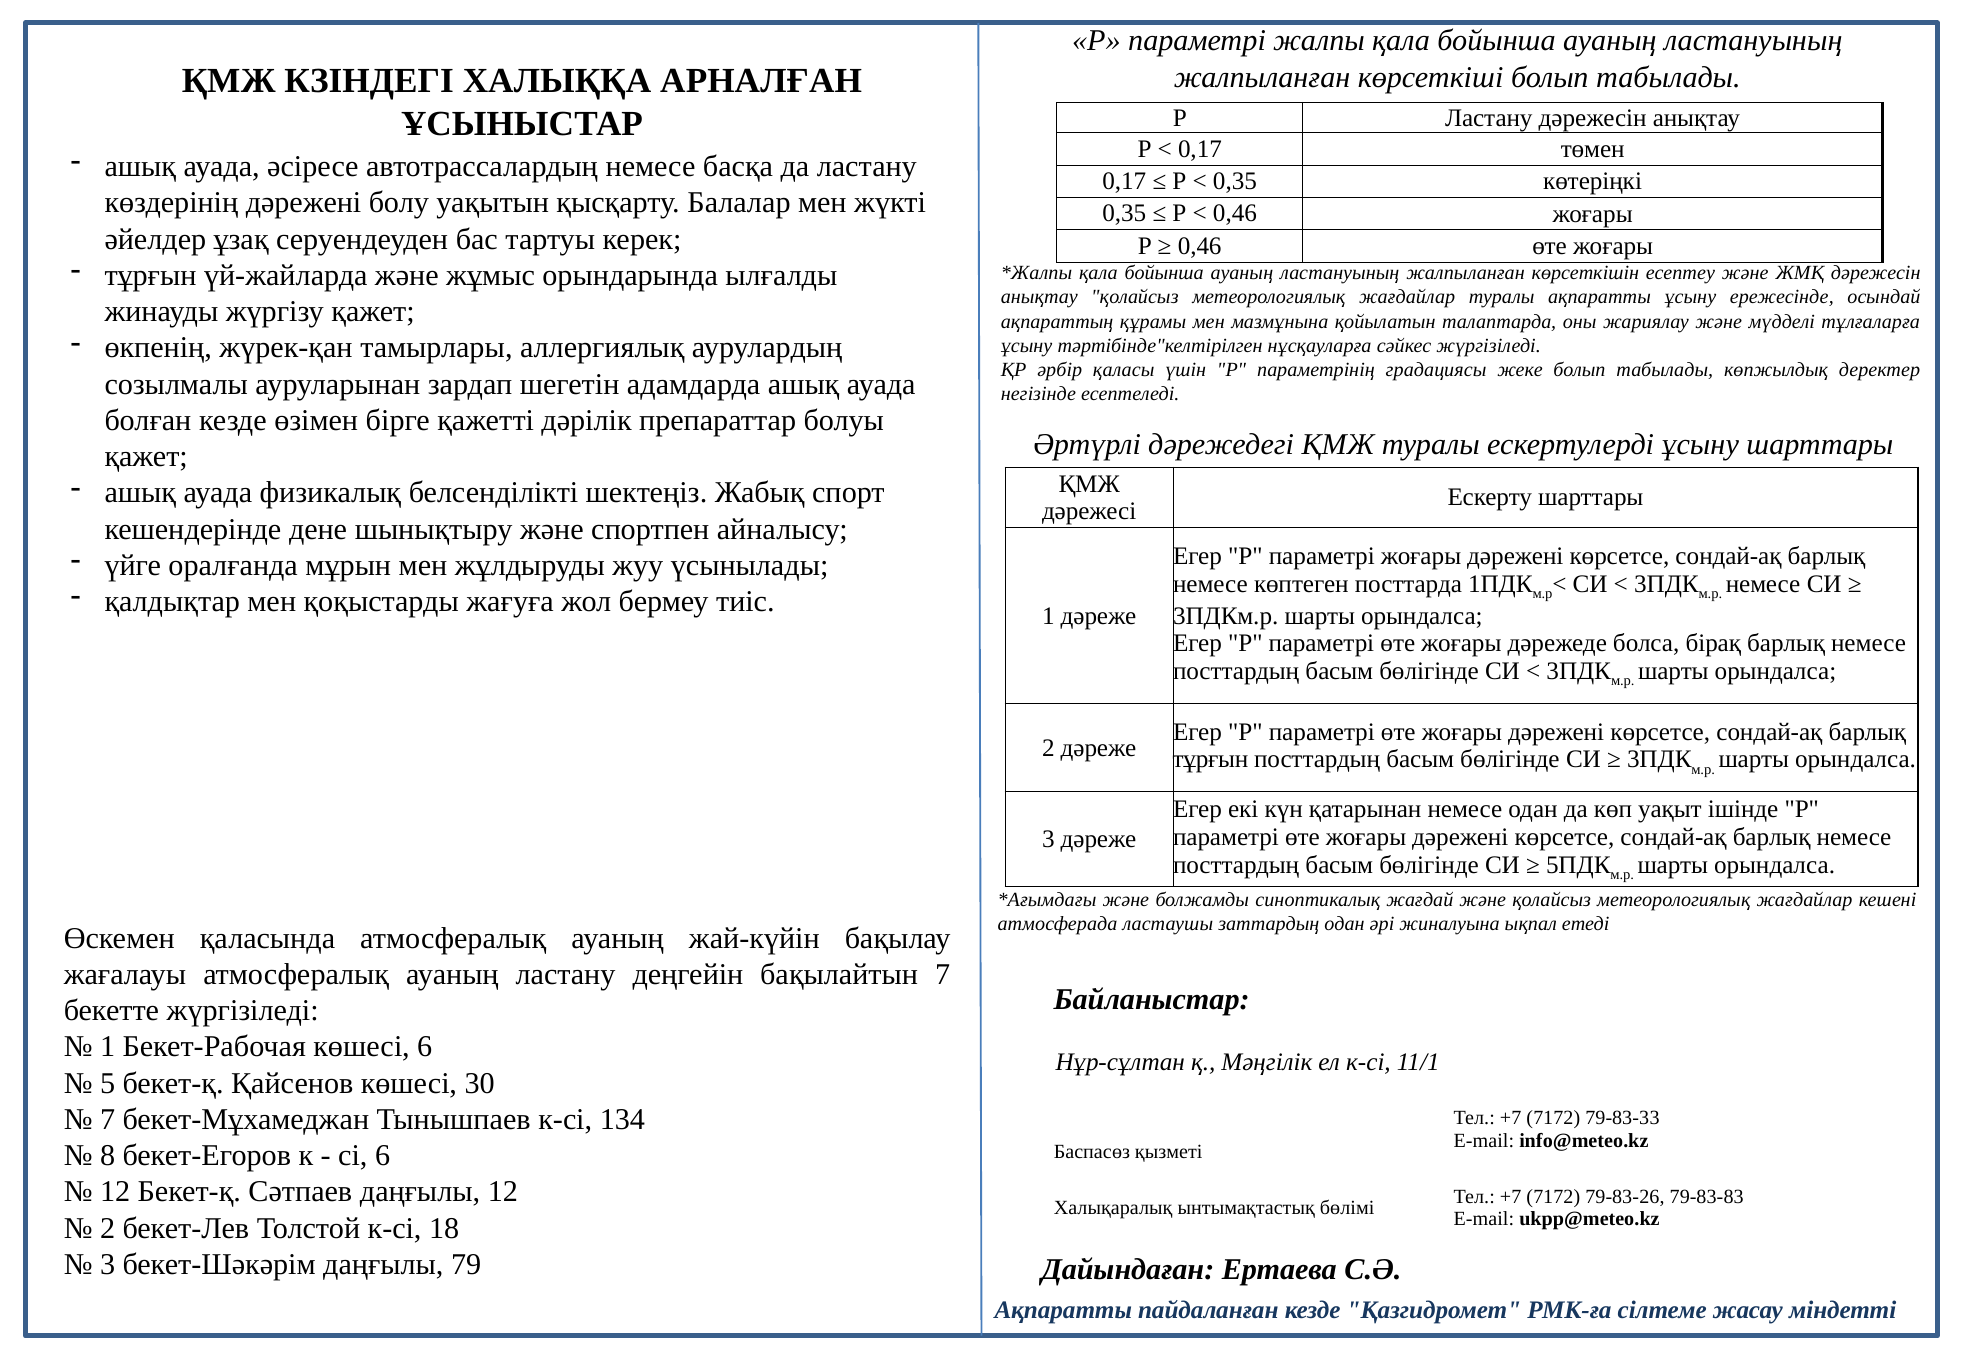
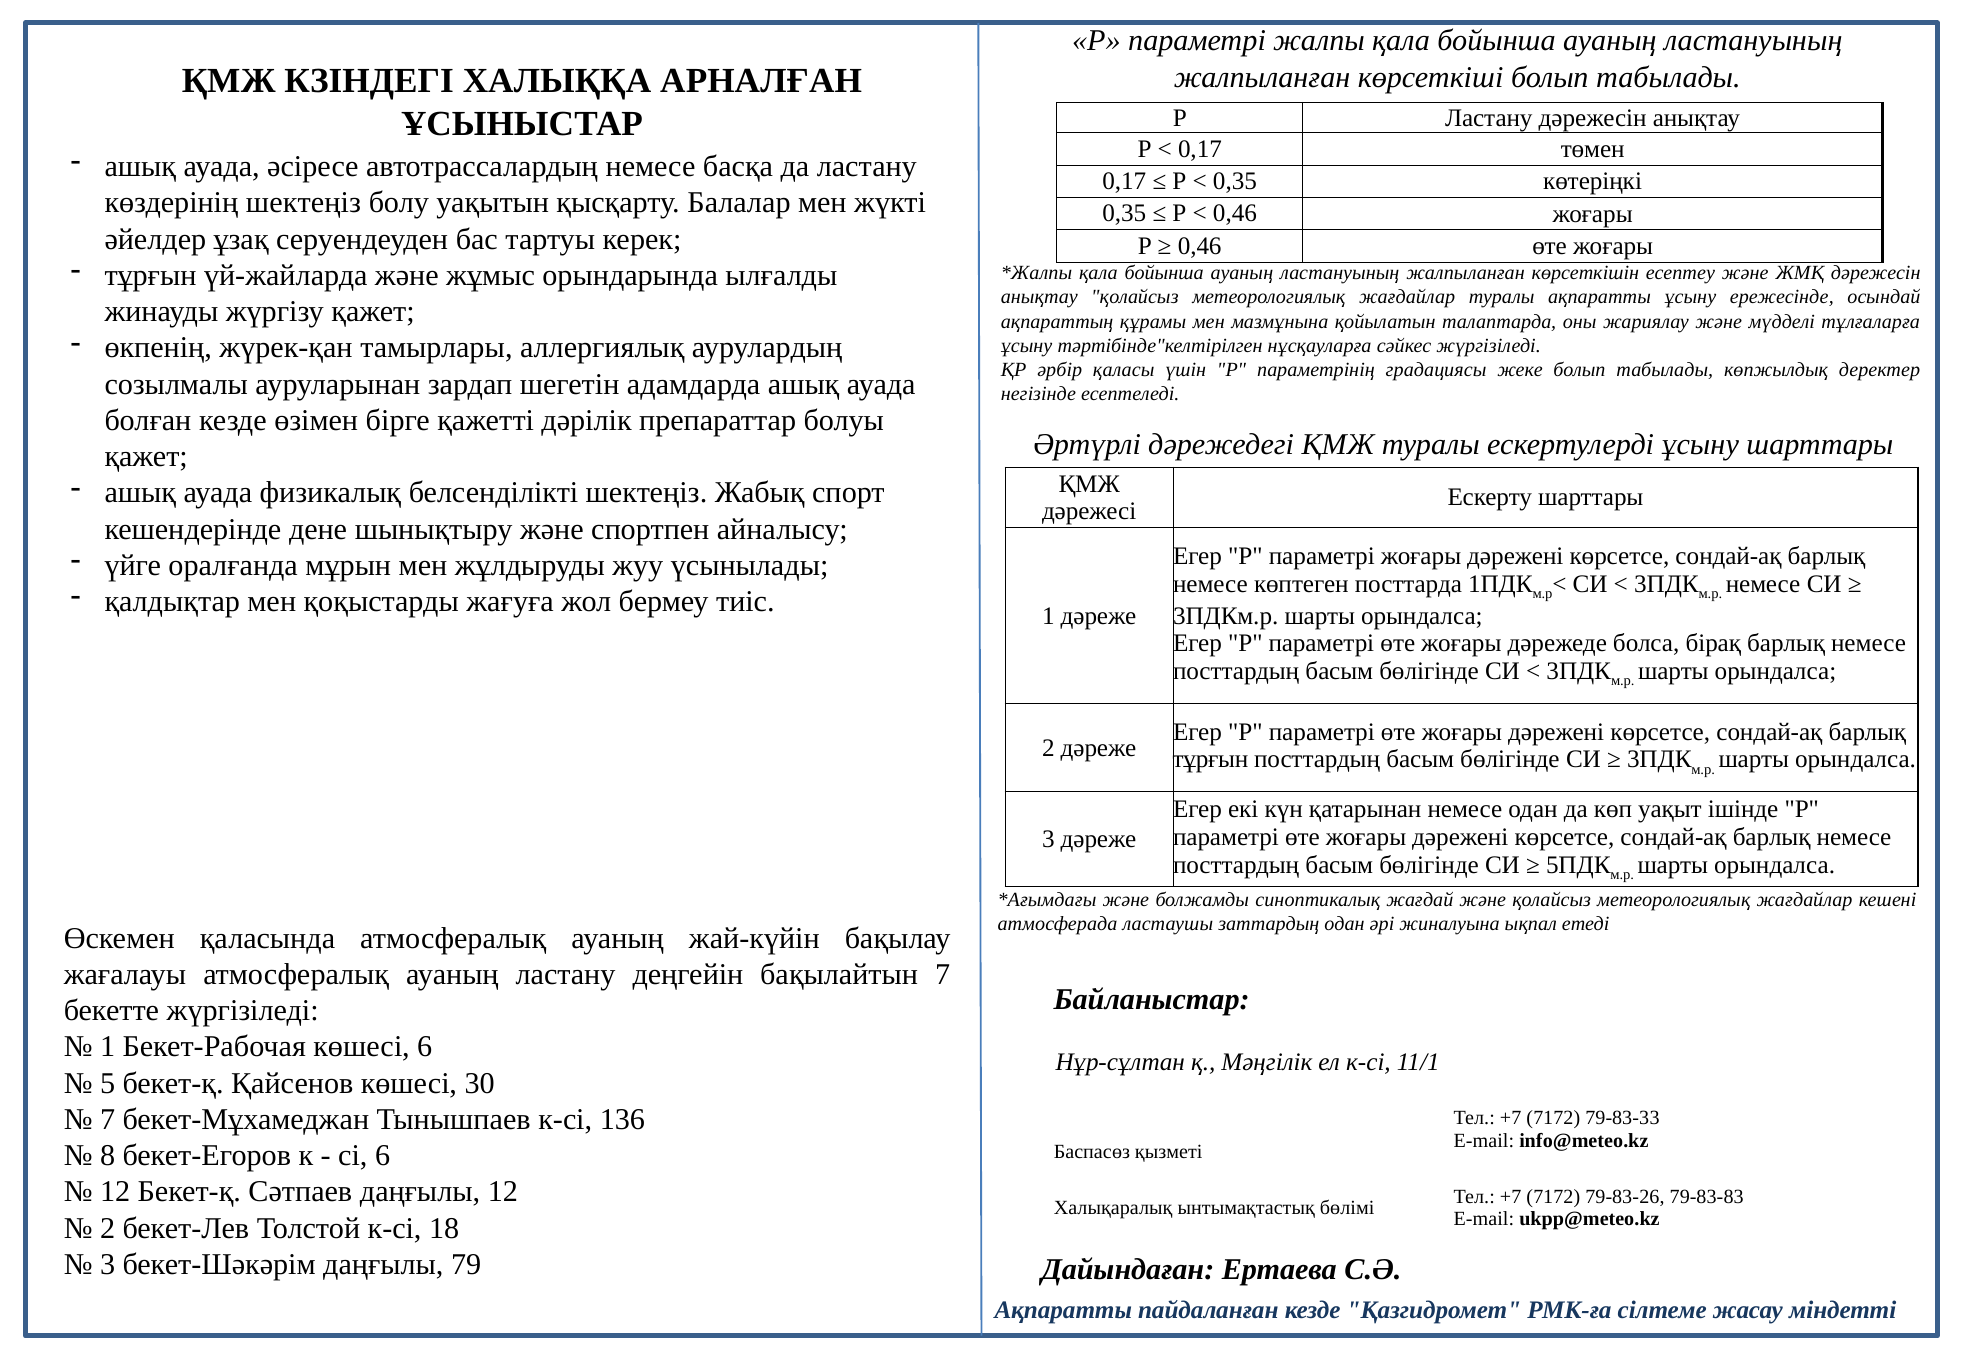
көздерінің дәрежені: дәрежені -> шектеңіз (303, 203)
134: 134 -> 136 (622, 1119)
